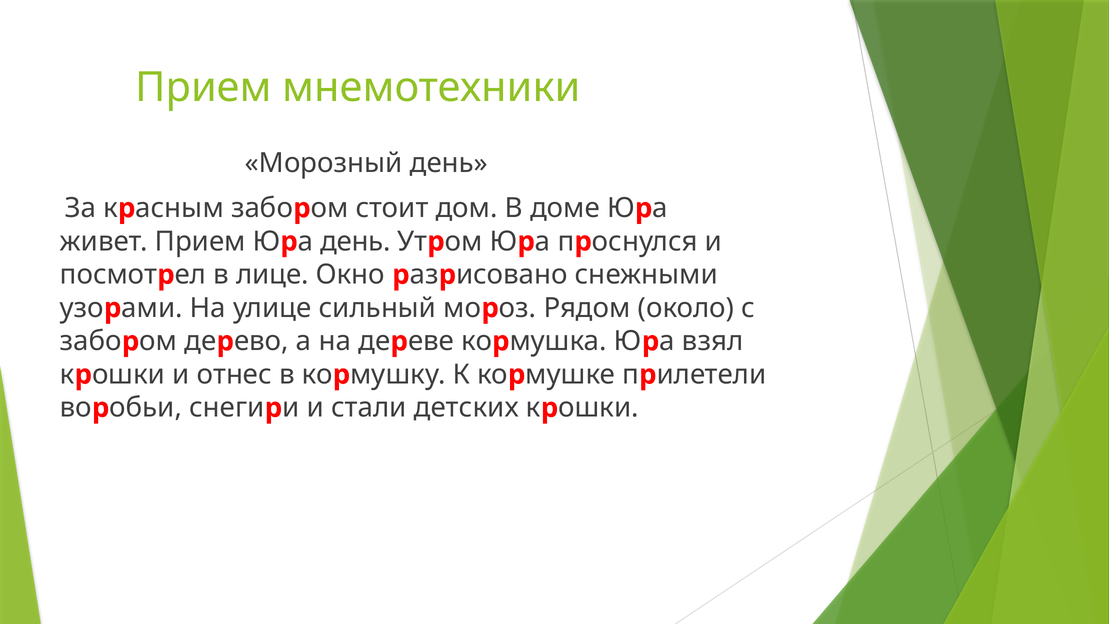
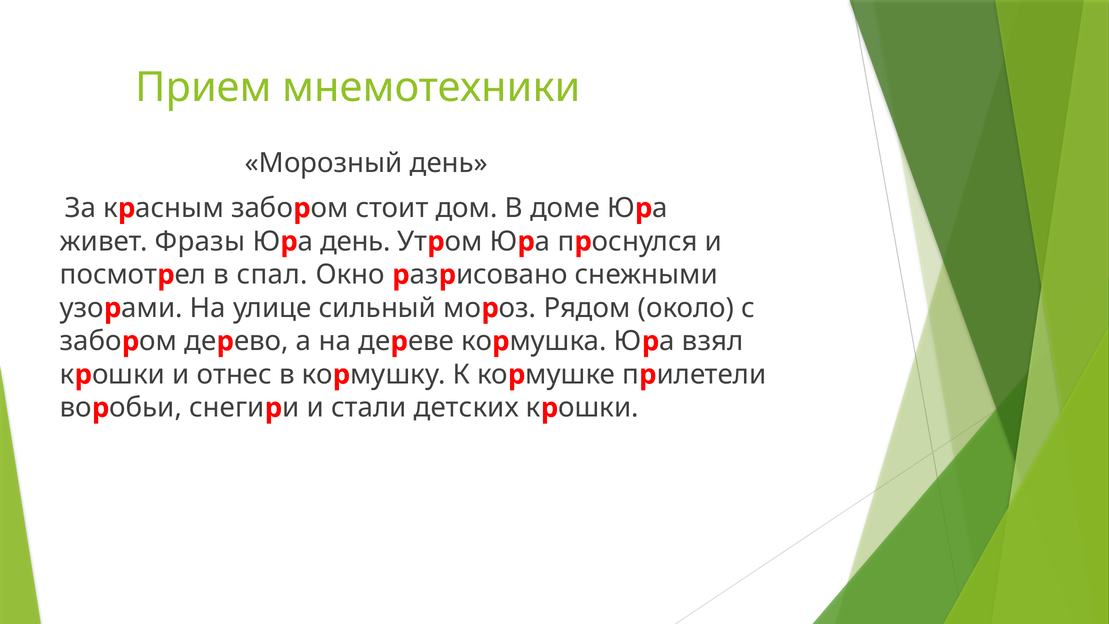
живет Прием: Прием -> Фразы (200, 241)
лице: лице -> спал (272, 275)
